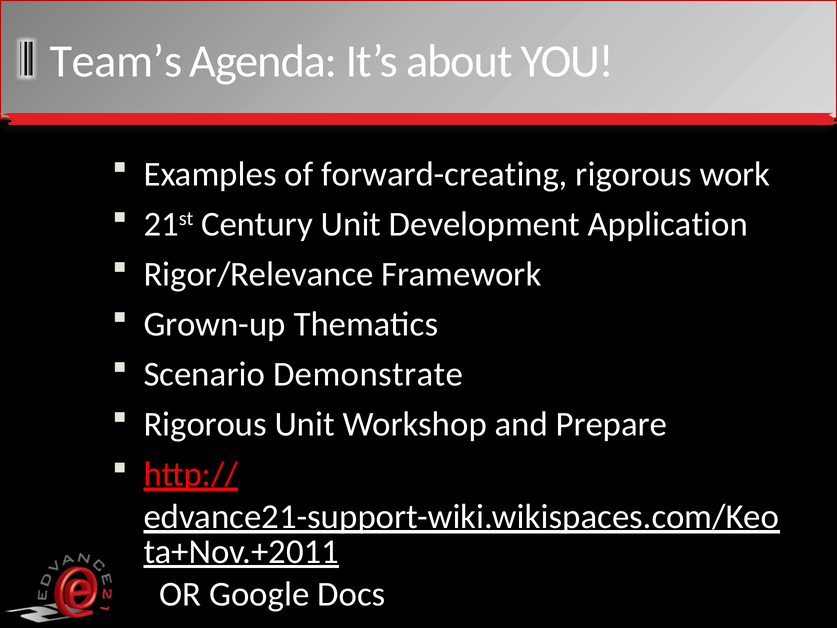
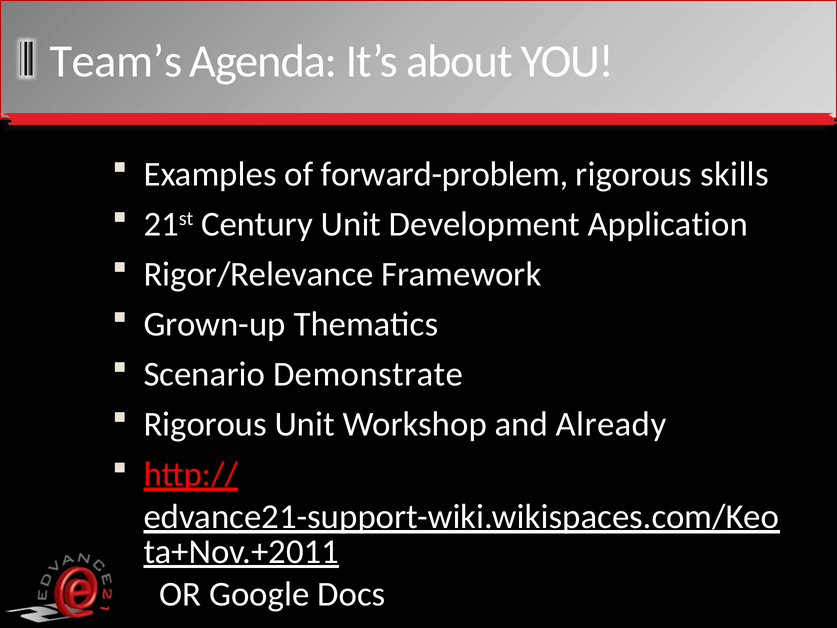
forward-creating: forward-creating -> forward-problem (445, 174)
work: work -> skills (735, 174)
Prepare: Prepare -> Already (611, 424)
